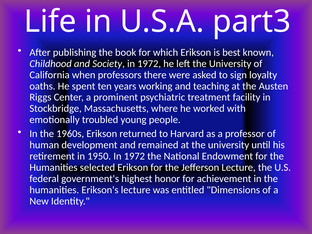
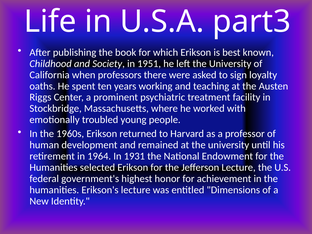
Society in 1972: 1972 -> 1951 (149, 64)
1950: 1950 -> 1964 (99, 156)
1972: 1972 -> 1931 (134, 156)
